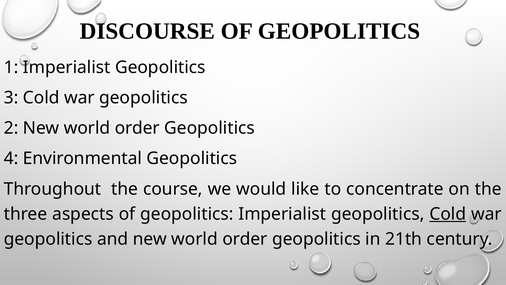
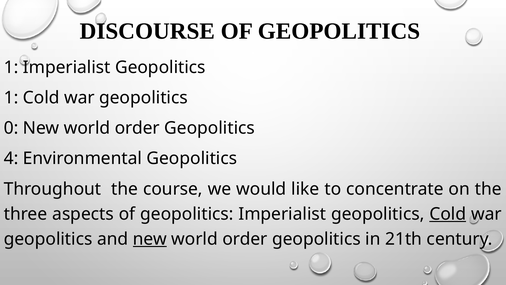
3: 3 -> 1 (11, 98)
2: 2 -> 0 (11, 128)
new underline: none -> present (150, 239)
